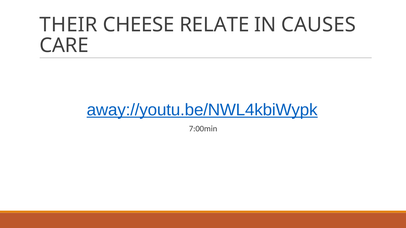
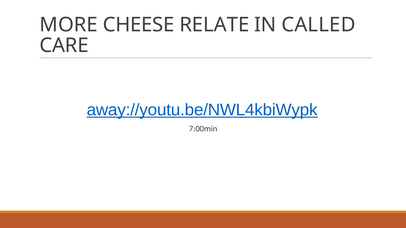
THEIR: THEIR -> MORE (69, 25)
CAUSES: CAUSES -> CALLED (319, 25)
